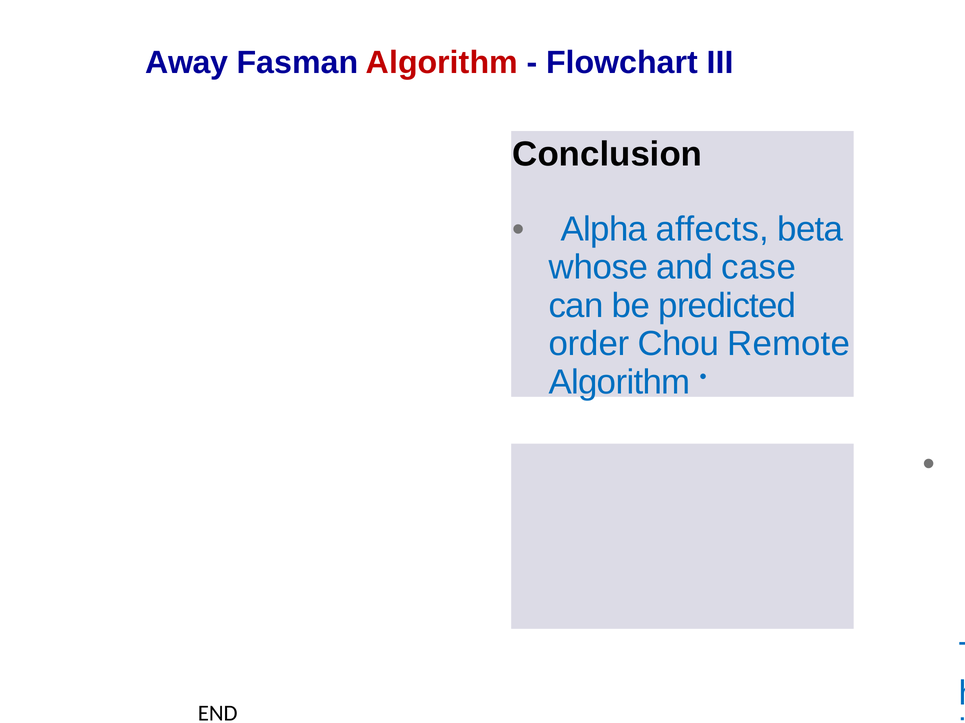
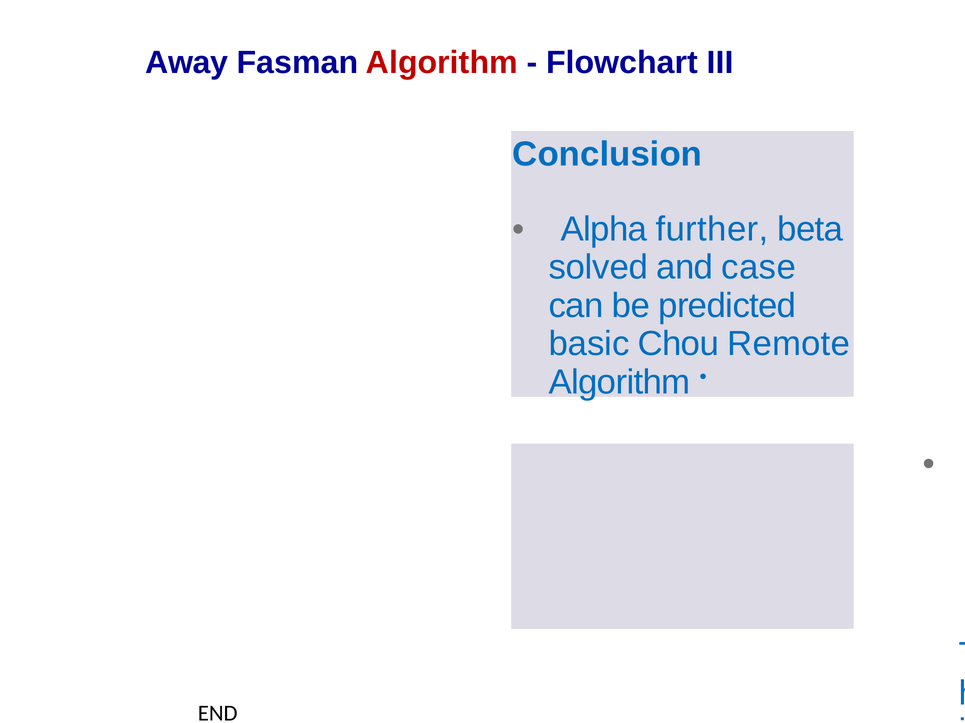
Conclusion colour: black -> blue (607, 155)
affects: affects -> further (712, 229)
whose: whose -> solved (598, 268)
order: order -> basic (589, 344)
